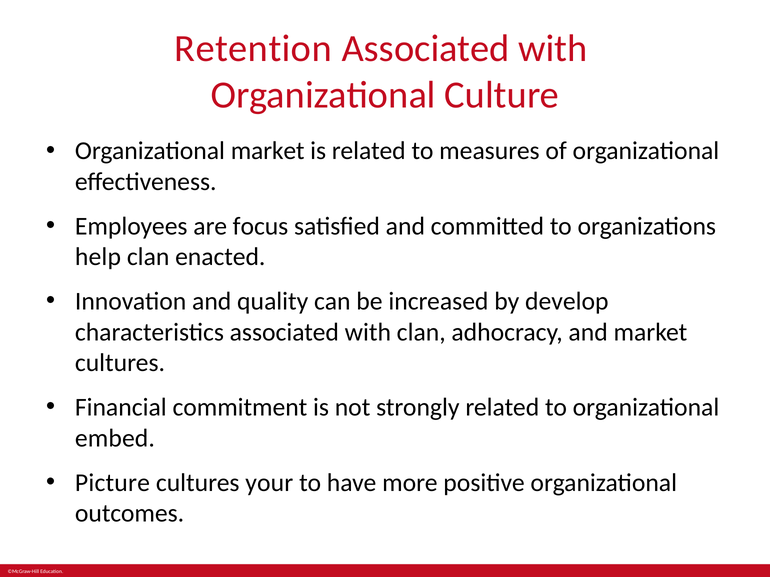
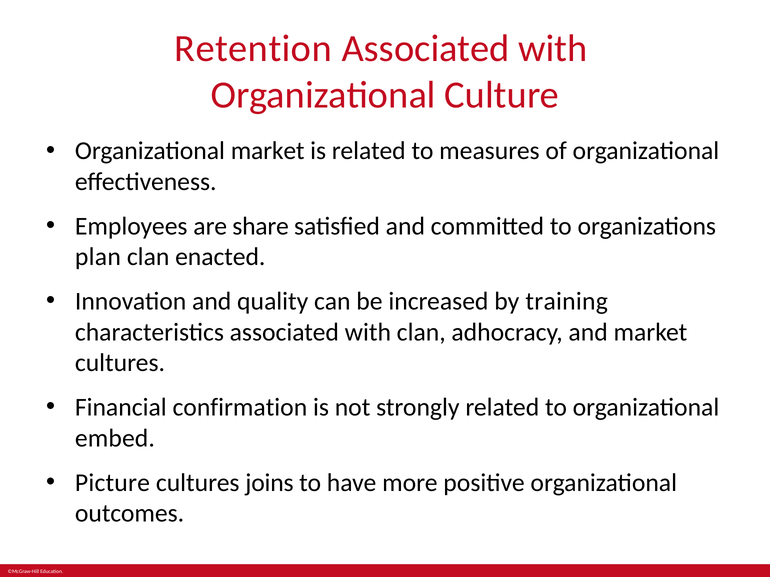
focus: focus -> share (261, 226)
help: help -> plan (98, 257)
develop: develop -> training (567, 302)
commitment: commitment -> confirmation (240, 408)
your: your -> joins (269, 483)
